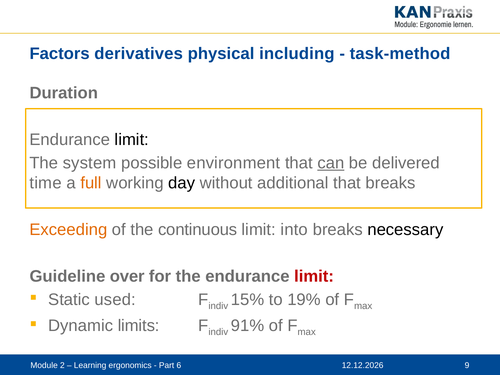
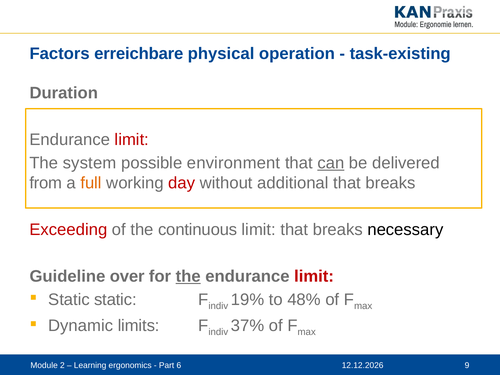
derivatives: derivatives -> erreichbare (139, 54)
including: including -> operation (297, 54)
task-method: task-method -> task-existing (400, 54)
limit colour: black -> red (132, 140)
time: time -> from (46, 183)
day colour: black -> red (182, 183)
Exceeding colour: orange -> red (68, 230)
limit into: into -> that (294, 230)
the underline: none -> present (188, 276)
Static used: used -> static (115, 299)
15%: 15% -> 19% (248, 299)
19%: 19% -> 48% (304, 299)
91%: 91% -> 37% (248, 326)
